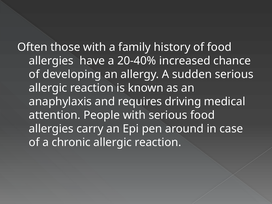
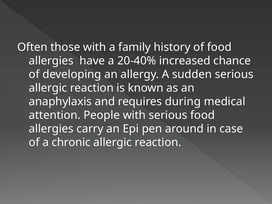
driving: driving -> during (183, 102)
